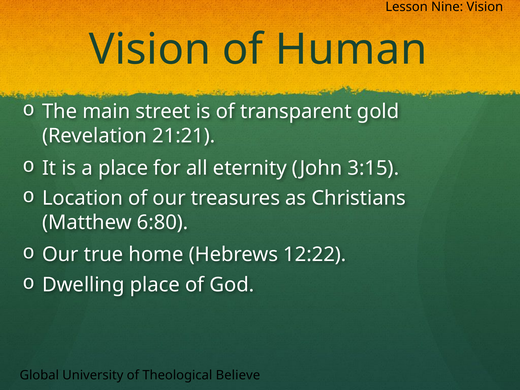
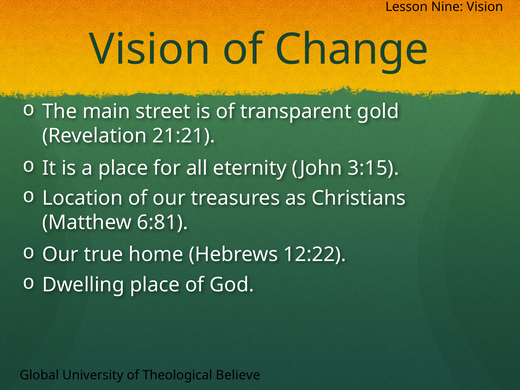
Human: Human -> Change (352, 49)
6:80: 6:80 -> 6:81 (163, 222)
